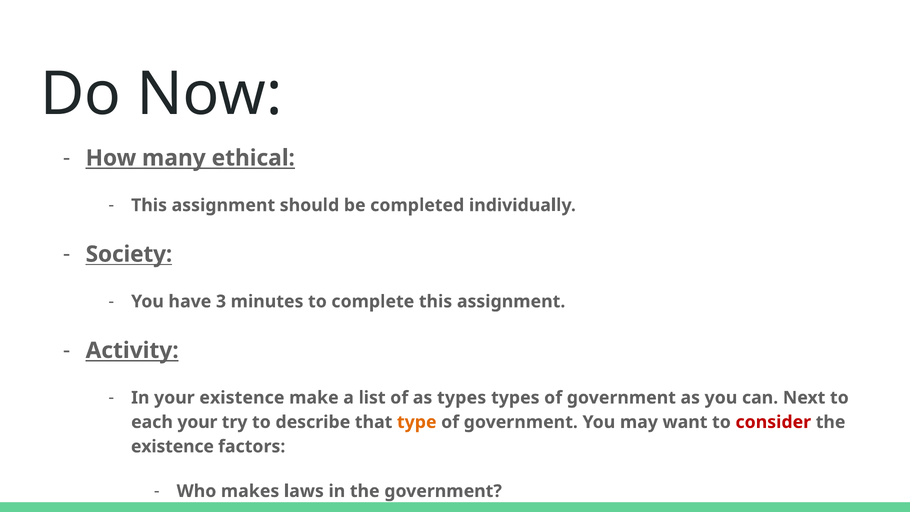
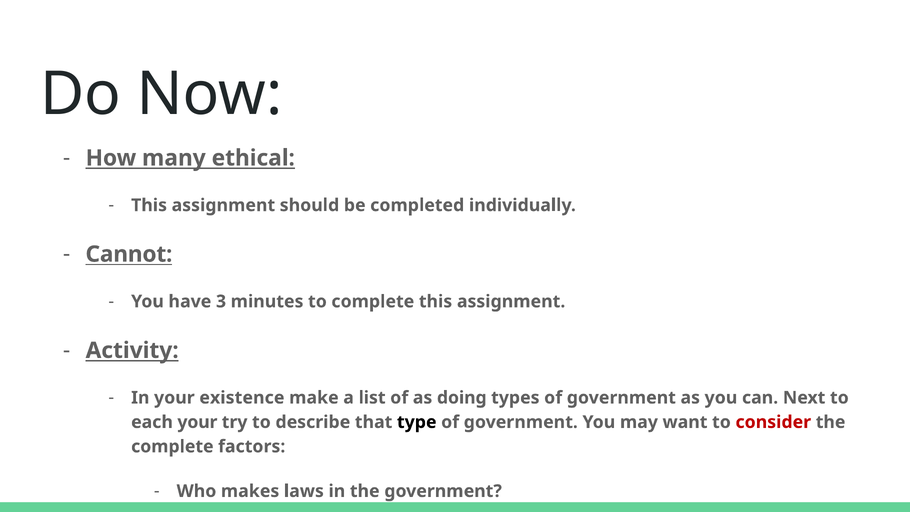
Society: Society -> Cannot (129, 254)
as types: types -> doing (462, 398)
type colour: orange -> black (417, 422)
existence: existence -> complete (172, 446)
